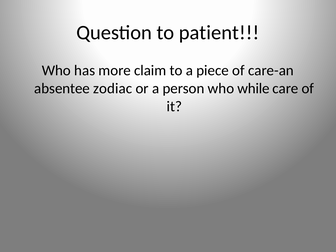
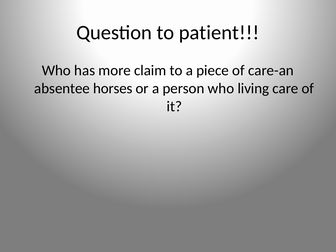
zodiac: zodiac -> horses (113, 88)
while: while -> living (253, 88)
